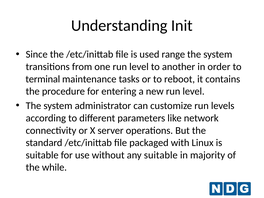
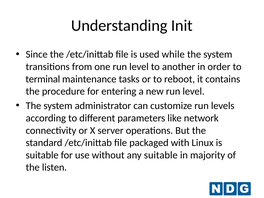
range: range -> while (173, 54)
while: while -> listen (54, 167)
